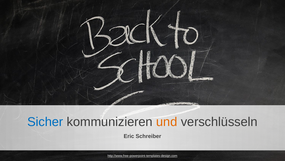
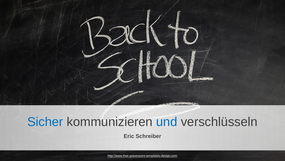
und colour: orange -> blue (167, 121)
